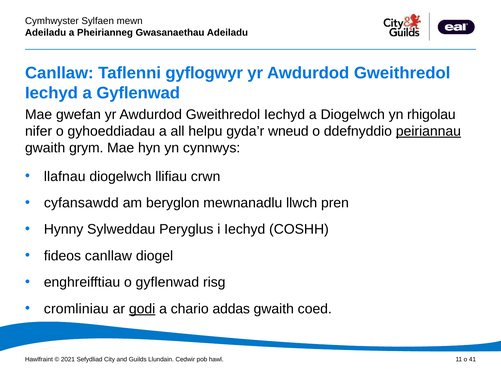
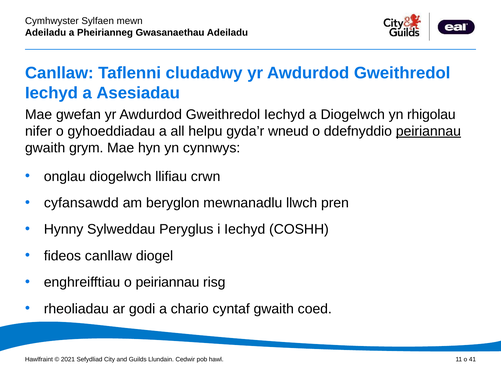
gyflogwyr: gyflogwyr -> cludadwy (204, 73)
a Gyflenwad: Gyflenwad -> Asesiadau (138, 93)
llafnau: llafnau -> onglau (65, 176)
o gyflenwad: gyflenwad -> peiriannau (167, 282)
cromliniau: cromliniau -> rheoliadau (76, 309)
godi underline: present -> none (142, 309)
addas: addas -> cyntaf (231, 309)
